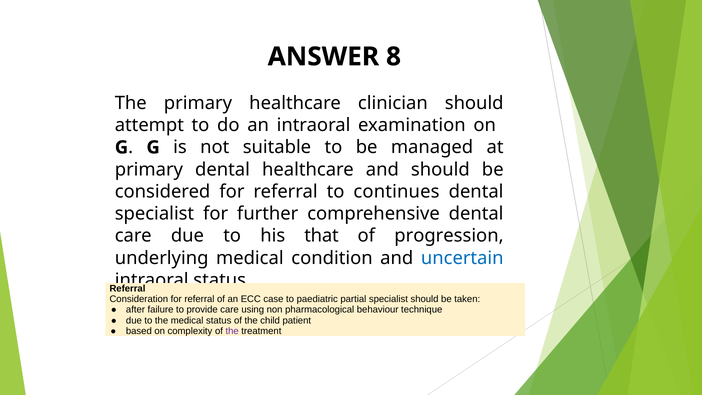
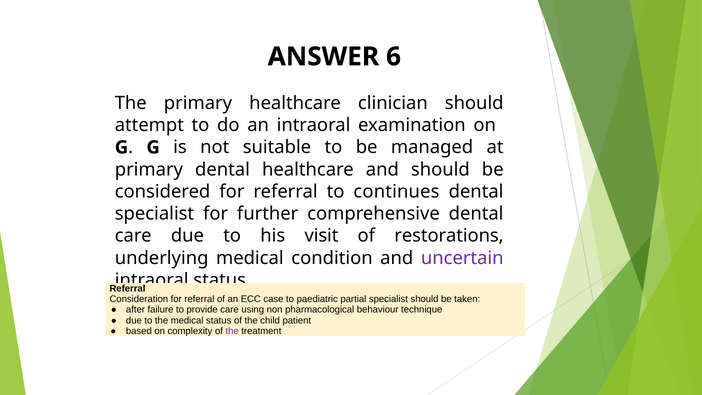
8: 8 -> 6 (394, 57)
that: that -> visit (321, 236)
progression: progression -> restorations (449, 236)
uncertain colour: blue -> purple (462, 258)
